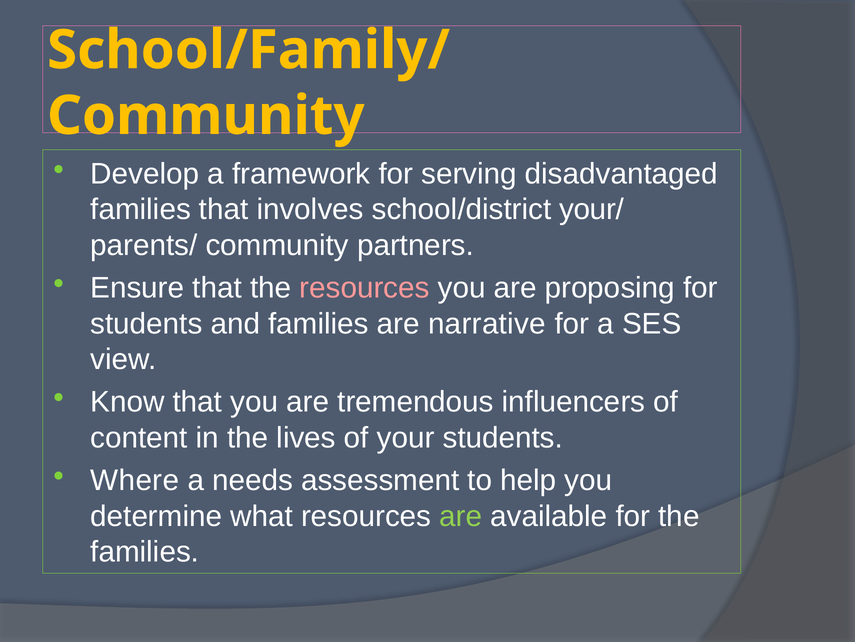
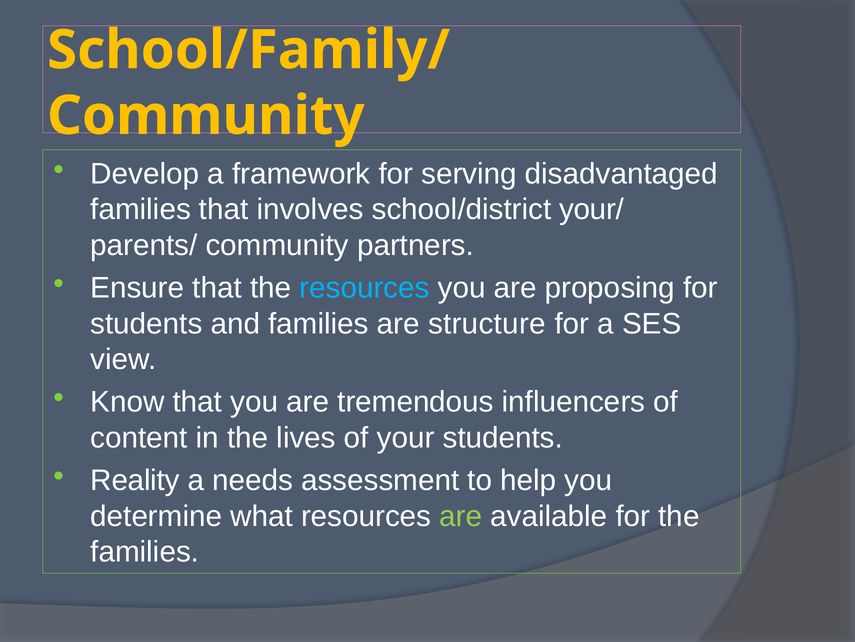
resources colour: pink -> light blue (364, 288)
narrative: narrative -> structure (487, 323)
Where: Where -> Reality (135, 480)
